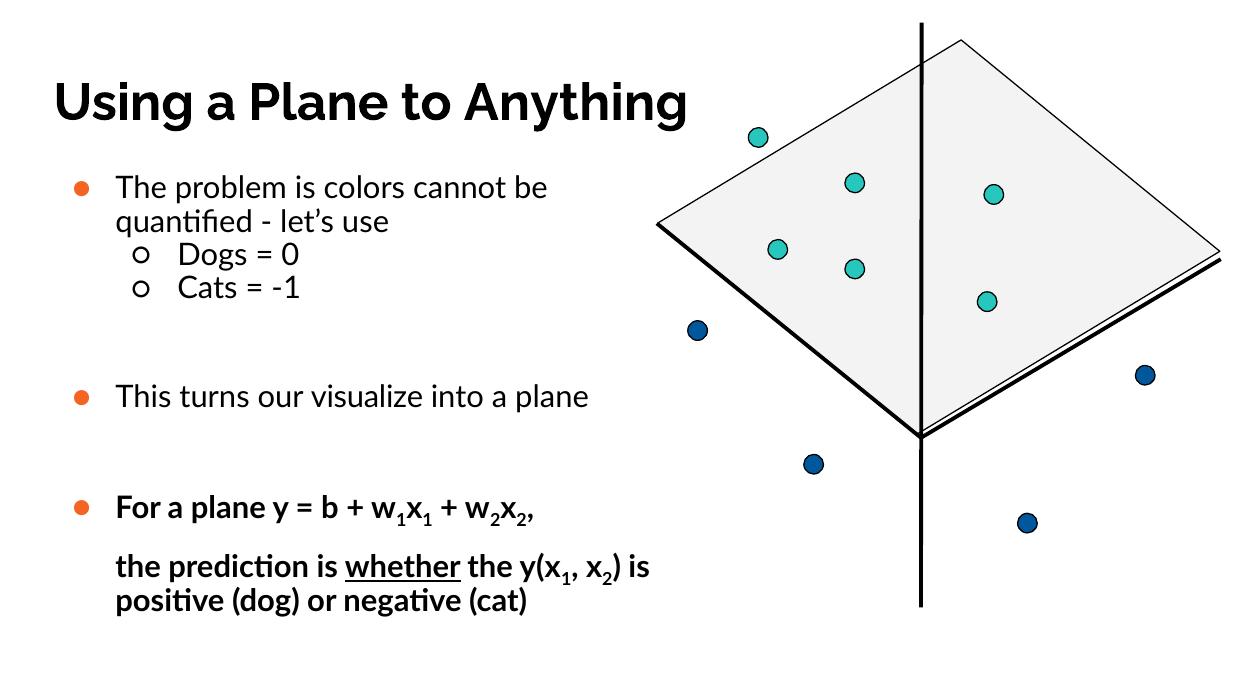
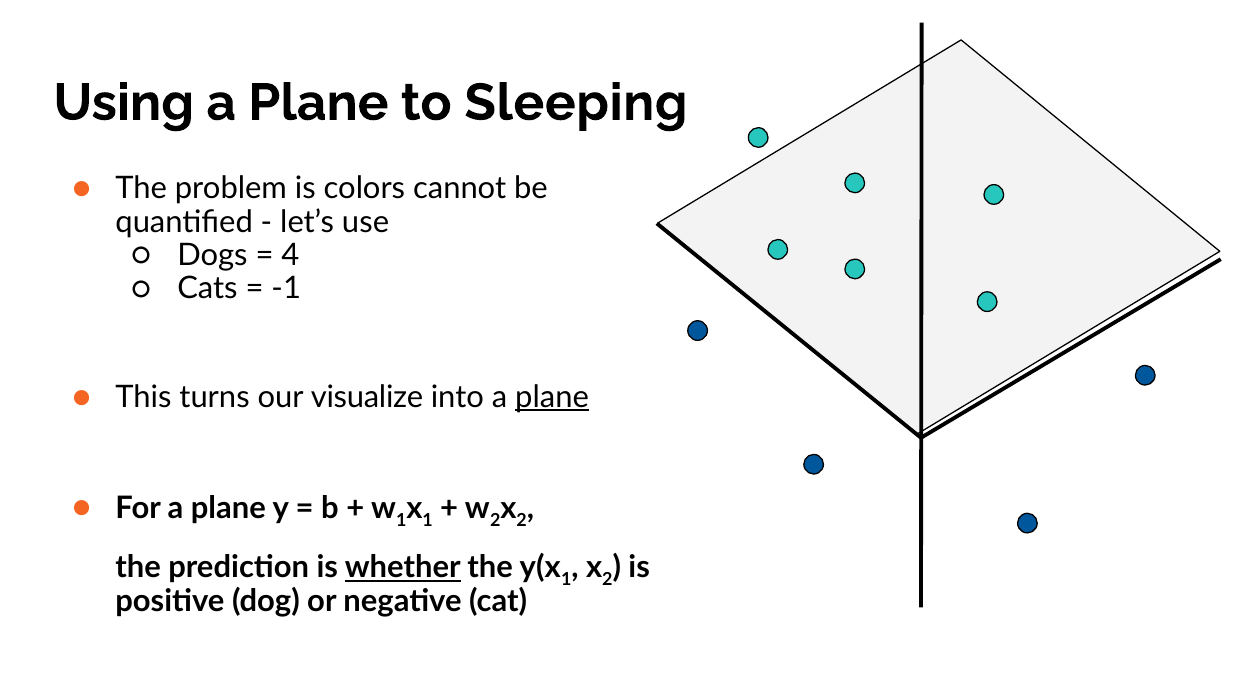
Anything: Anything -> Sleeping (576, 103)
0: 0 -> 4 (290, 255)
plane underline: none -> present (552, 397)
